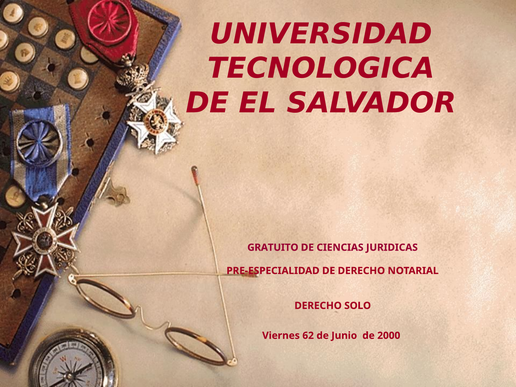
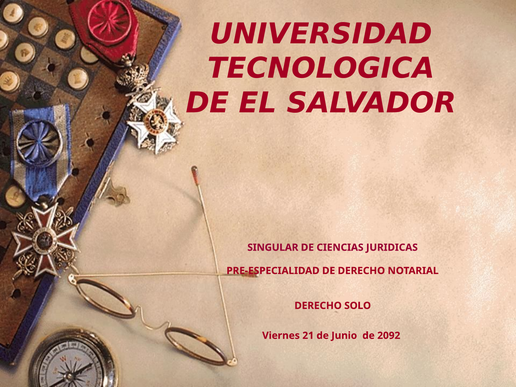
GRATUITO: GRATUITO -> SINGULAR (273, 247)
62: 62 -> 21 (308, 336)
2000: 2000 -> 2092 (389, 336)
